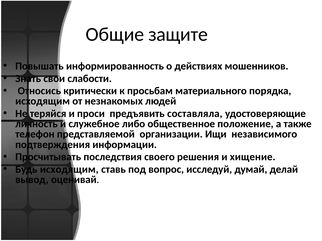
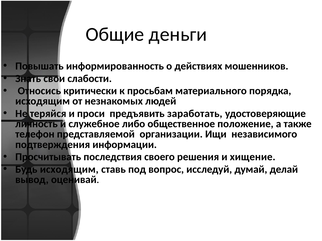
защите: защите -> деньги (178, 34)
составляла: составляла -> заработать (195, 114)
